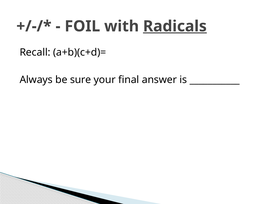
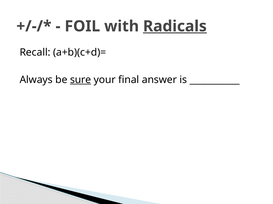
sure underline: none -> present (81, 80)
